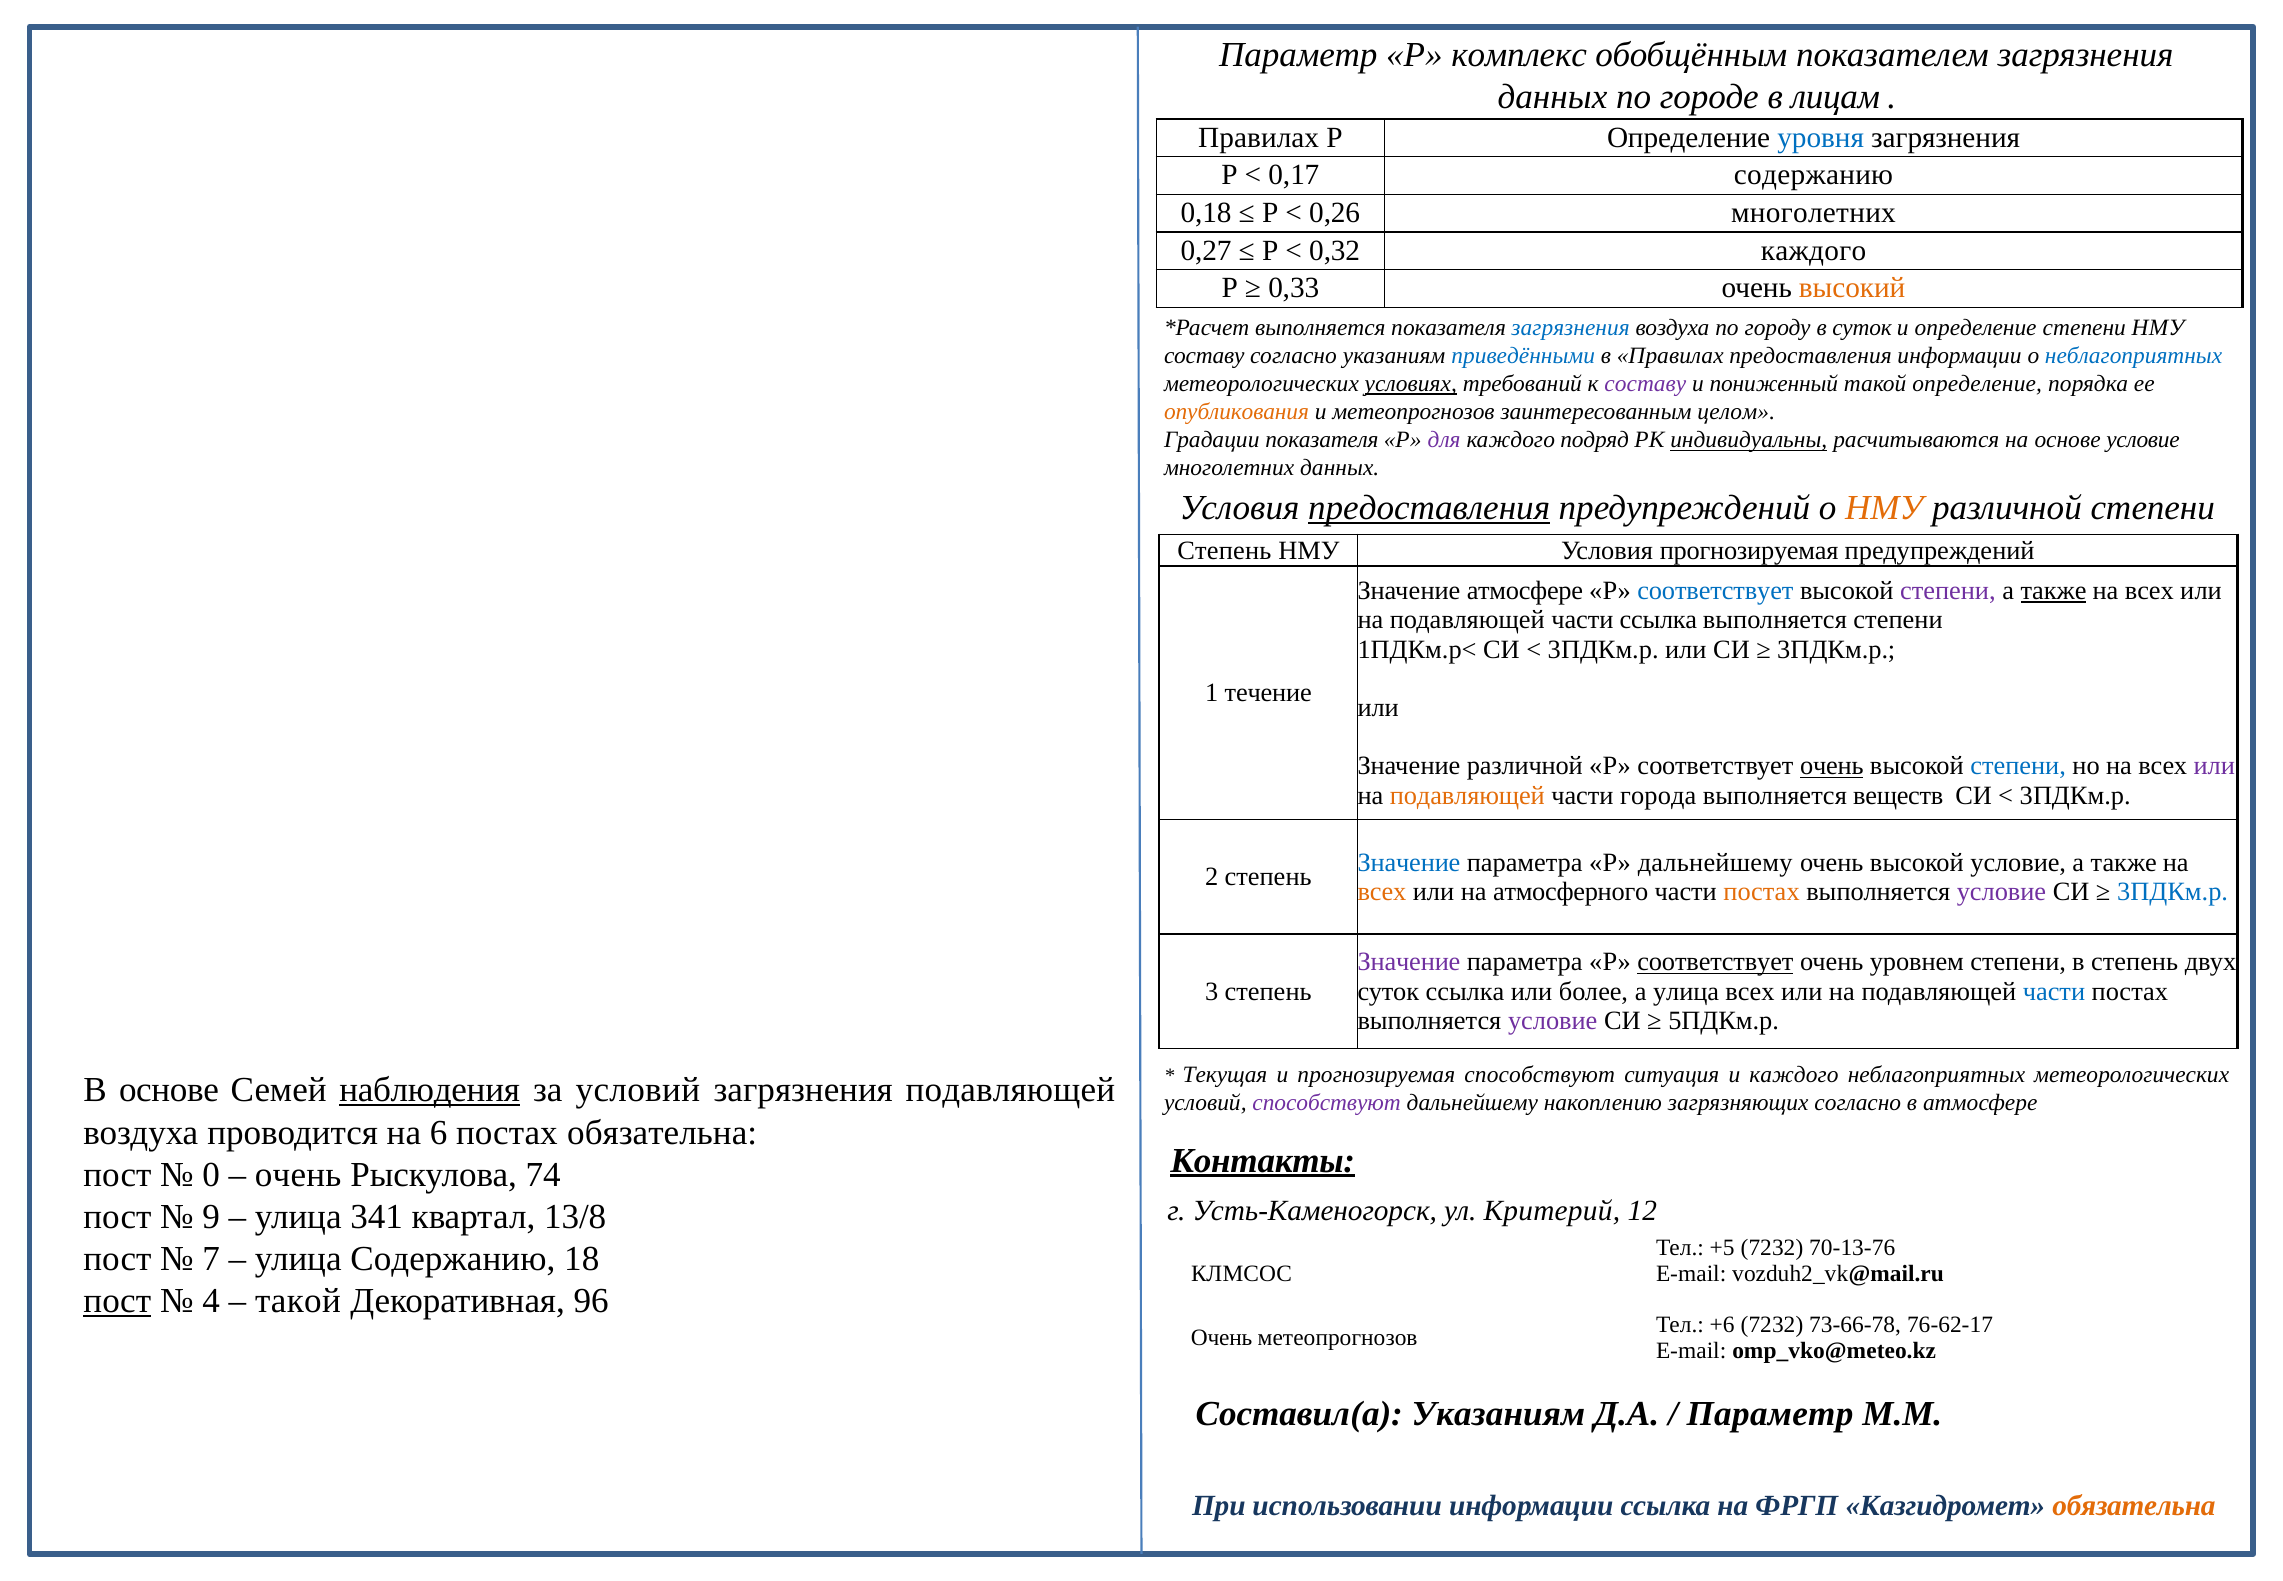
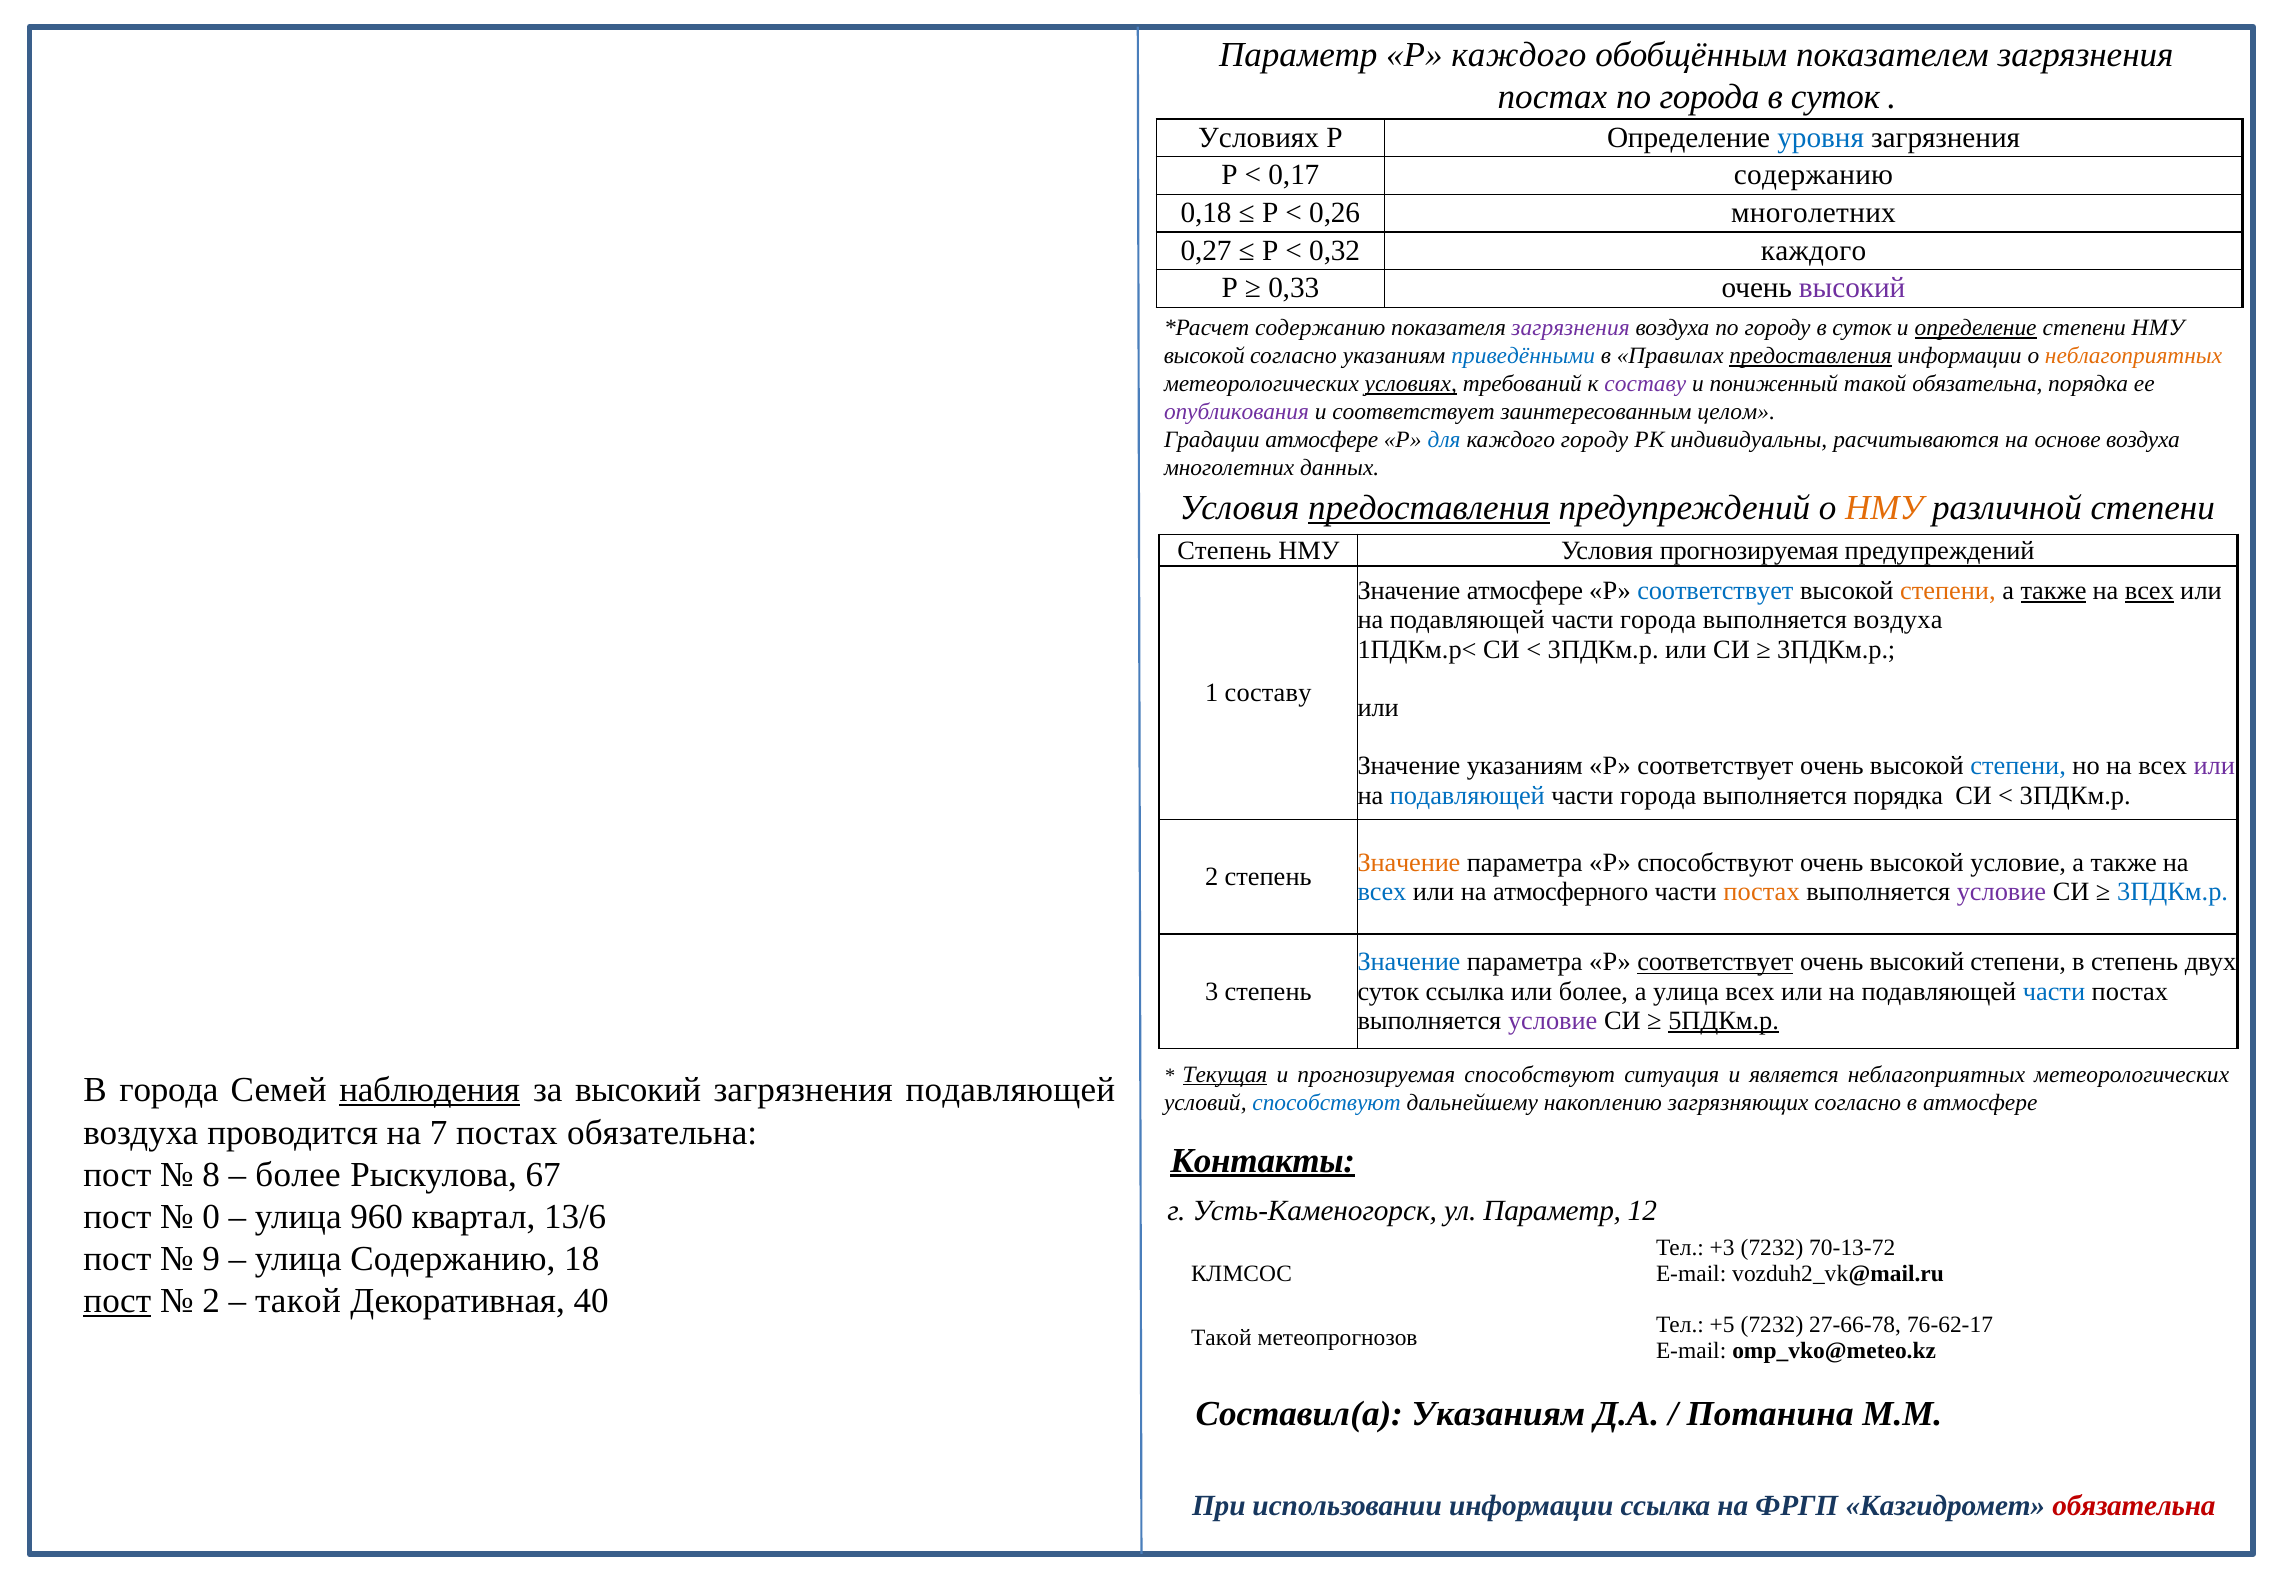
Р комплекс: комплекс -> каждого (1519, 55)
данных: данных -> постах (1552, 97)
по городе: городе -> города (1709, 97)
лицам: лицам -> суток (1835, 97)
Правилах: Правилах -> Условиях (1259, 137)
высокий colour: orange -> purple (1852, 288)
выполняется: выполняется -> содержанию (1320, 328)
загрязнения colour: blue -> purple (1571, 328)
определение underline: none -> present (1976, 328)
составу: составу -> высокой (1204, 356)
предоставления underline: none -> present (1811, 356)
неблагоприятных colour: blue -> orange (2134, 356)
такой определение: определение -> обязательна (1977, 384)
опубликования colour: orange -> purple (1236, 412)
и метеопрогнозов: метеопрогнозов -> соответствует (1413, 412)
Градации показателя: показателя -> атмосфере (1322, 440)
для colour: purple -> blue (1444, 440)
каждого подряд: подряд -> городу (1594, 440)
индивидуальны underline: present -> none (1749, 440)
основе условие: условие -> воздуха (2143, 440)
степени colour: purple -> orange (1948, 591)
всех underline: none -> present (2149, 591)
ссылка: ссылка -> города (1658, 620)
выполняется степени: степени -> воздуха (1898, 620)
1 течение: течение -> составу (1268, 693)
Значение различной: различной -> указаниям (1525, 766)
очень underline: present -> none (1832, 766)
подавляющей colour: orange -> blue (1467, 795)
выполняется веществ: веществ -> порядка (1898, 795)
Значение colour: blue -> orange (1409, 862)
Р дальнейшему: дальнейшему -> способствуют (1715, 862)
всех colour: orange -> blue (1382, 891)
Значение colour: purple -> blue (1409, 962)
уровнем: уровнем -> высокий (1917, 962)
5ПДКм.р underline: none -> present (1724, 1020)
Текущая underline: none -> present (1225, 1074)
и каждого: каждого -> является (1794, 1074)
В основе: основе -> города (169, 1090)
за условий: условий -> высокий (638, 1090)
способствуют colour: purple -> blue (1327, 1102)
6: 6 -> 7 (439, 1132)
0: 0 -> 8 (211, 1174)
очень: очень -> более (298, 1174)
74: 74 -> 67 (543, 1174)
ул Критерий: Критерий -> Параметр (1552, 1211)
9: 9 -> 0 (211, 1216)
341: 341 -> 960 (377, 1216)
13/8: 13/8 -> 13/6 (575, 1216)
+5: +5 -> +3 (1722, 1247)
70-13-76: 70-13-76 -> 70-13-72 (1852, 1247)
7: 7 -> 9 (211, 1259)
4: 4 -> 2 (211, 1301)
96: 96 -> 40 (591, 1301)
+6: +6 -> +5 (1722, 1324)
73-66-78: 73-66-78 -> 27-66-78 (1855, 1324)
Очень: Очень -> Такой (1221, 1337)
Параметр: Параметр -> Потанина (1770, 1413)
обязательна colour: orange -> red (2134, 1505)
